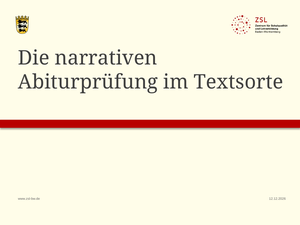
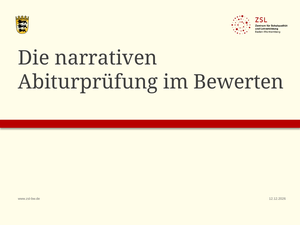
Textsorte: Textsorte -> Bewerten (239, 82)
